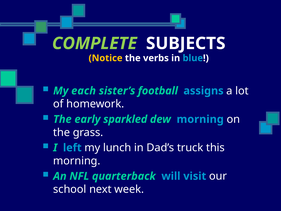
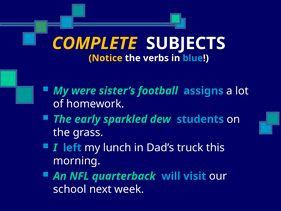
COMPLETE colour: light green -> yellow (95, 43)
each: each -> were (84, 91)
dew morning: morning -> students (200, 119)
